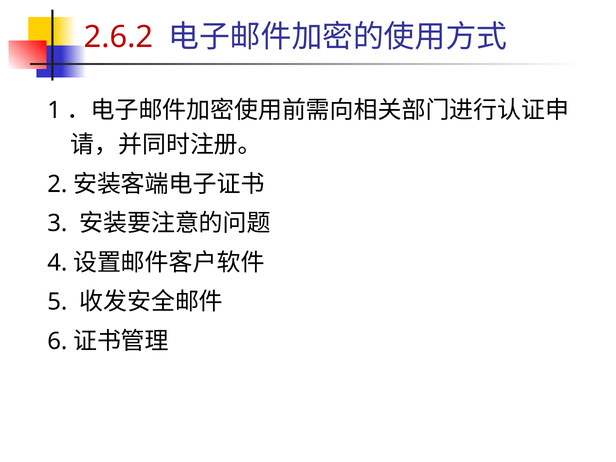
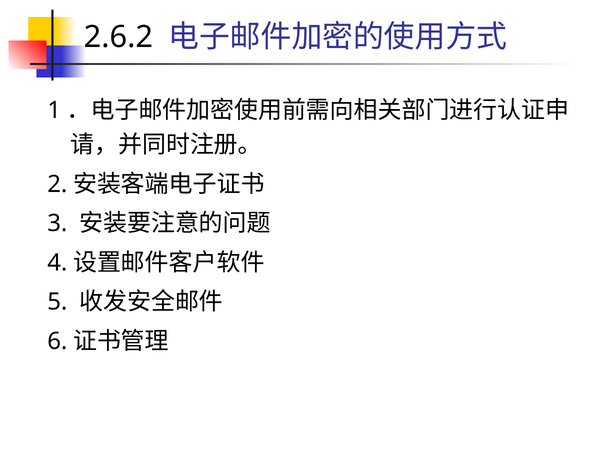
2.6.2 colour: red -> black (118, 37)
